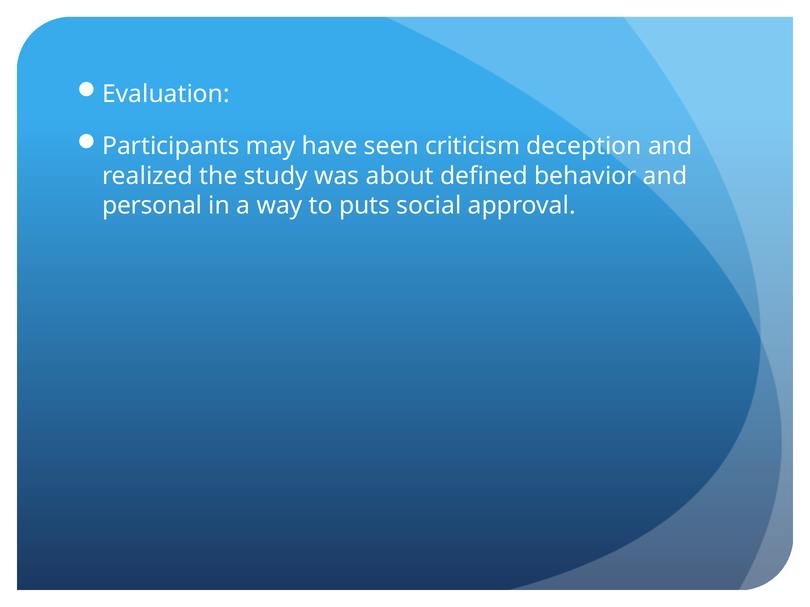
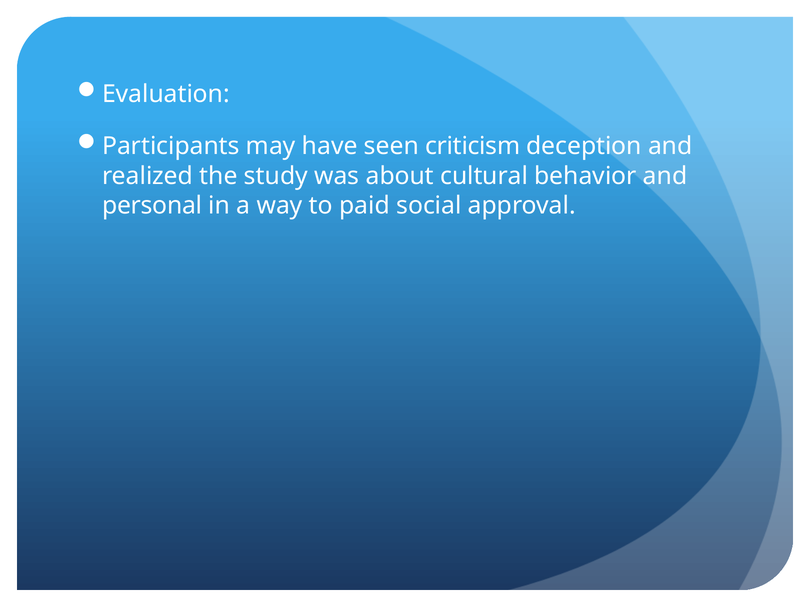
defined: defined -> cultural (484, 176)
puts: puts -> paid (365, 206)
